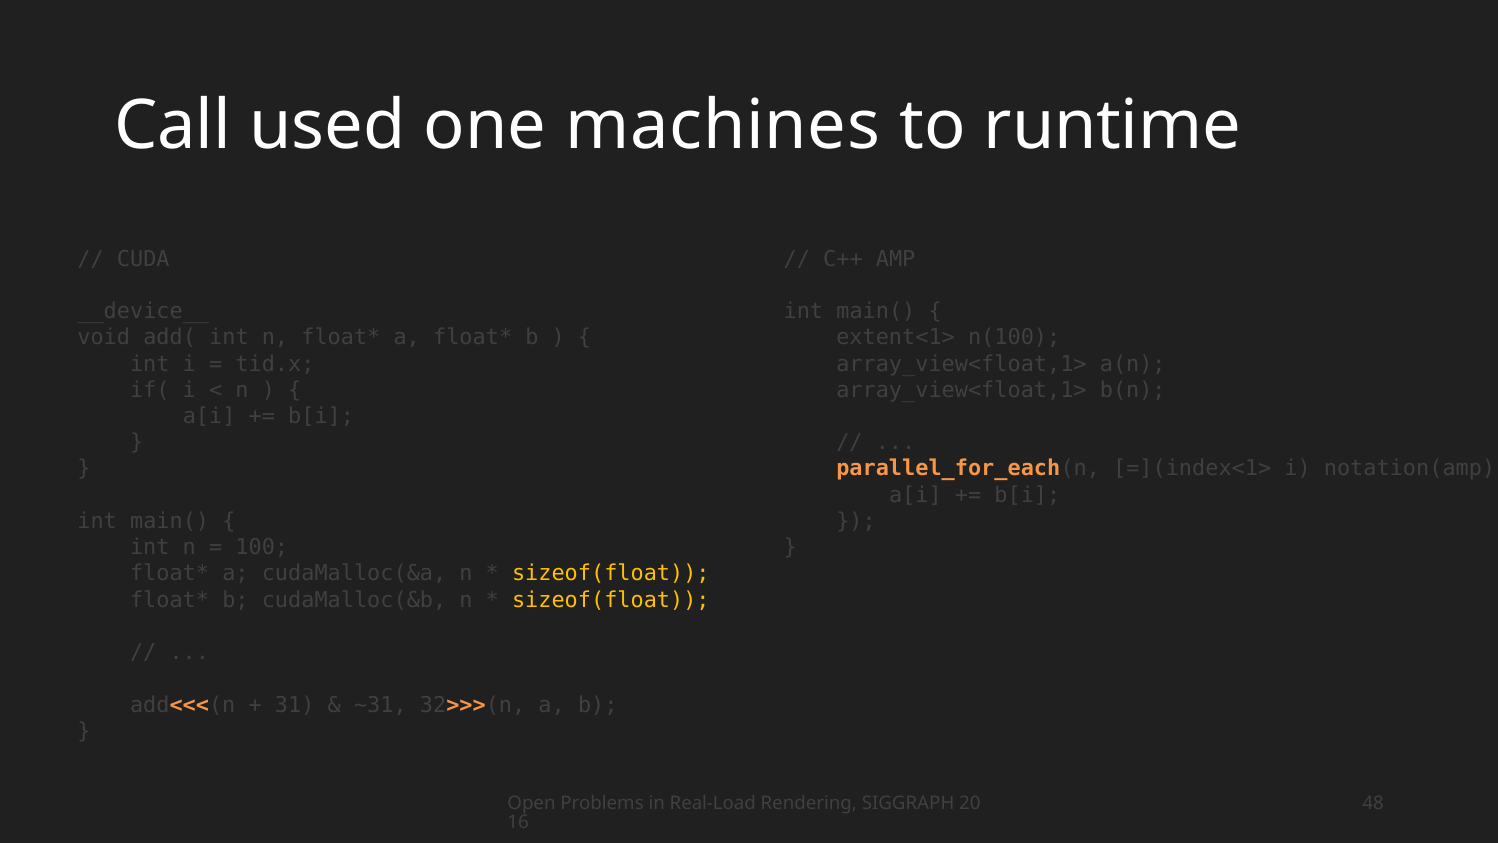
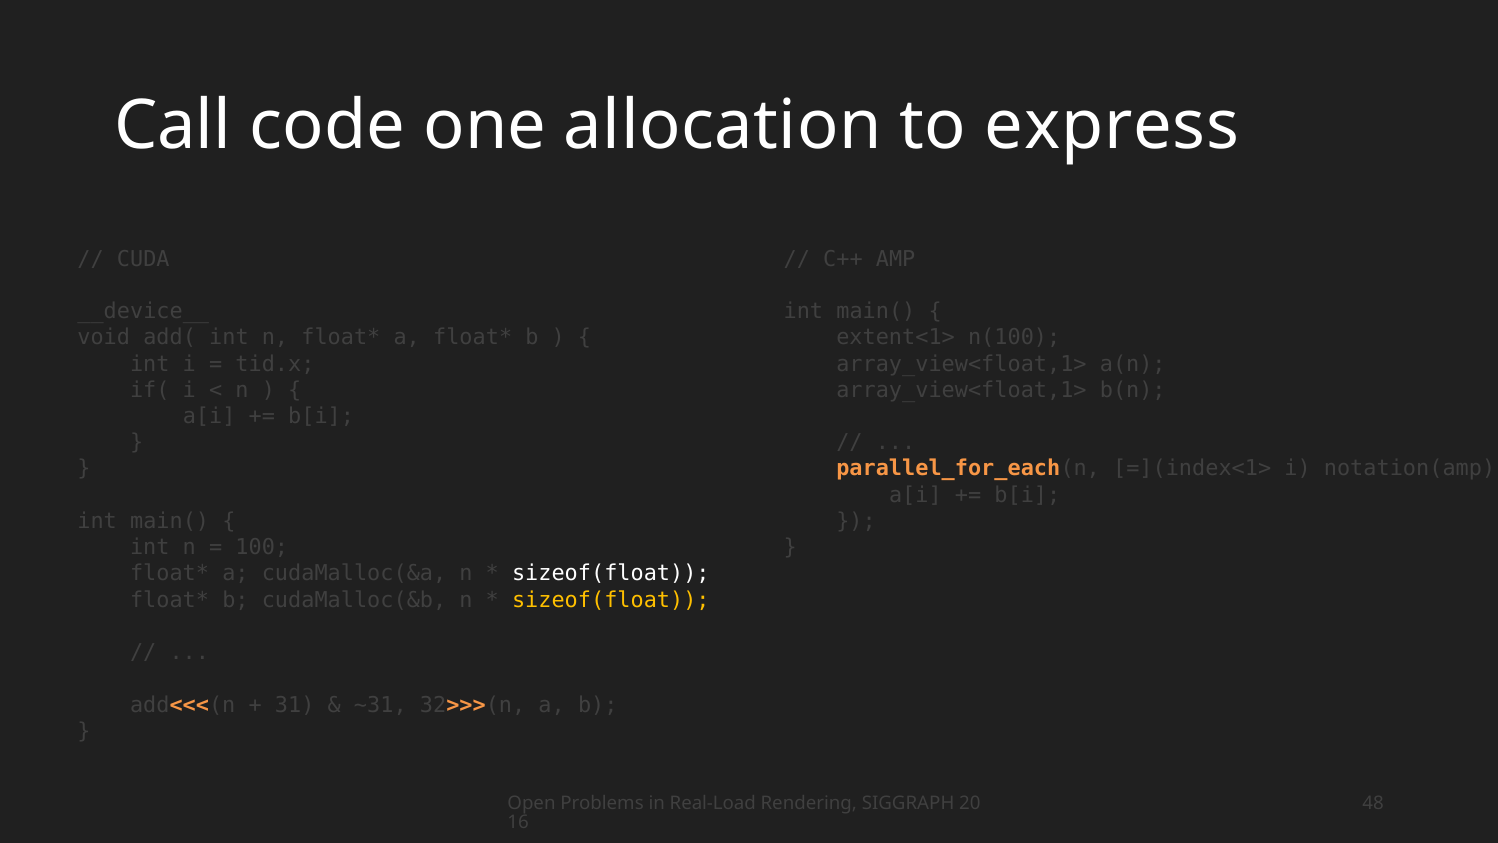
used: used -> code (327, 126)
machines: machines -> allocation (723, 126)
runtime: runtime -> express (1112, 126)
sizeof(float colour: yellow -> white (611, 573)
